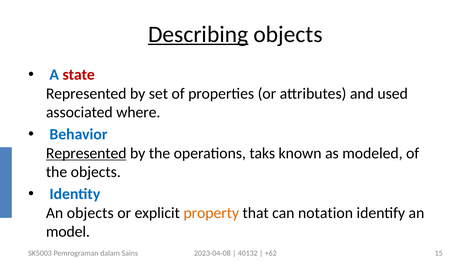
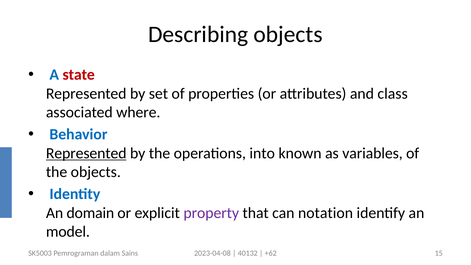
Describing underline: present -> none (198, 34)
used: used -> class (393, 94)
taks: taks -> into (262, 153)
modeled: modeled -> variables (372, 153)
An objects: objects -> domain (90, 213)
property colour: orange -> purple (211, 213)
